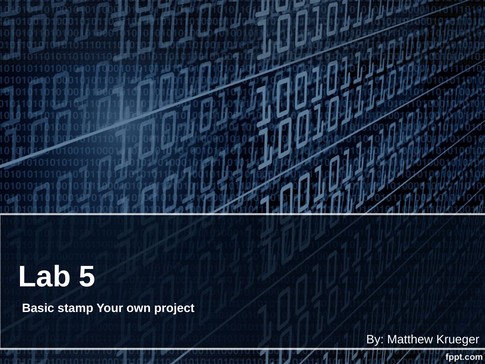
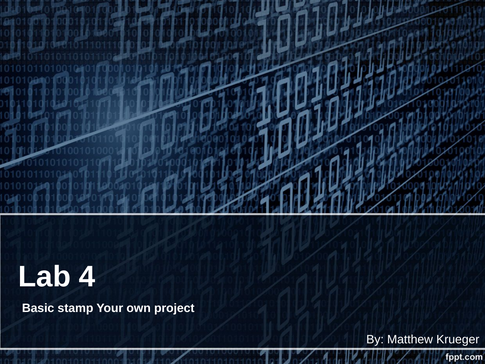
5: 5 -> 4 (87, 276)
